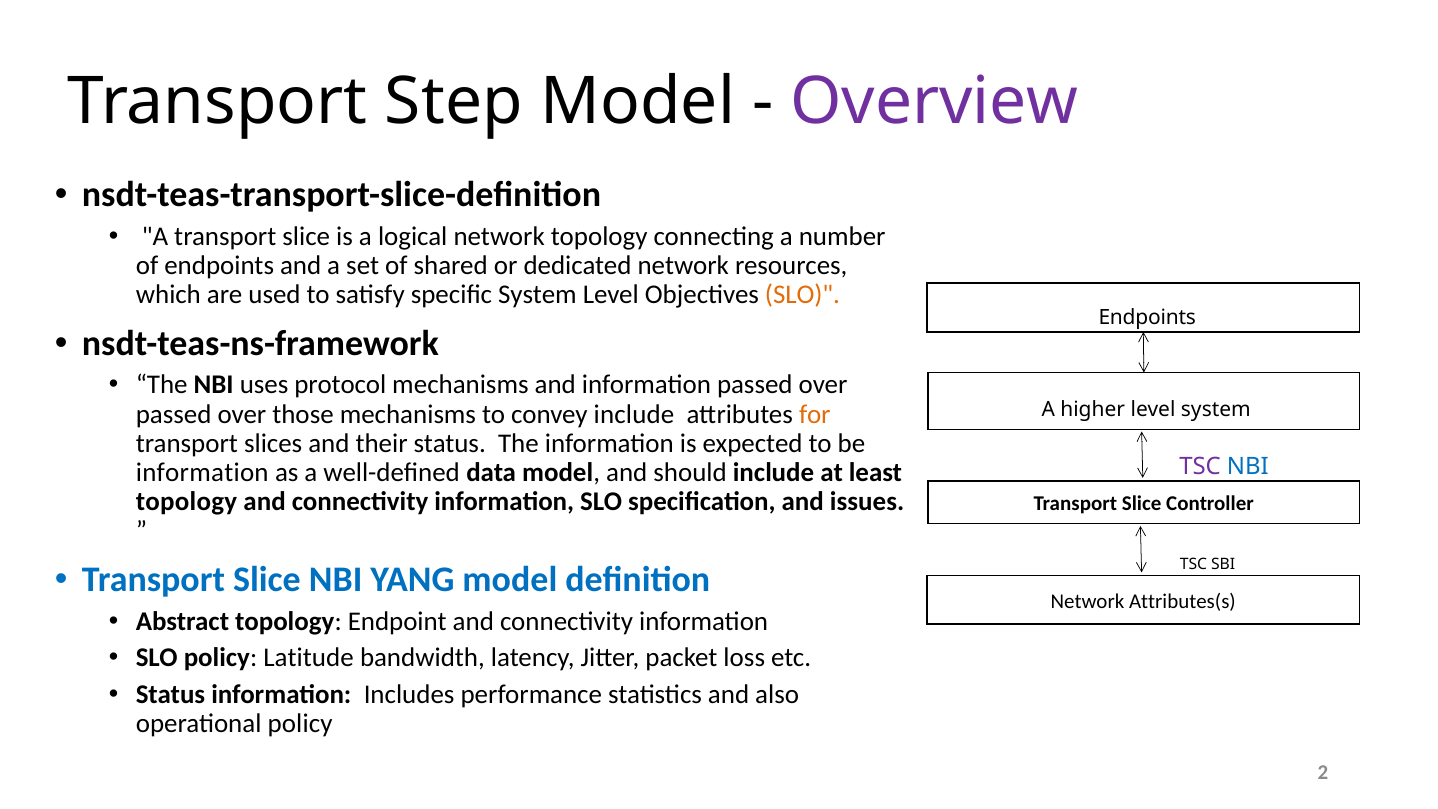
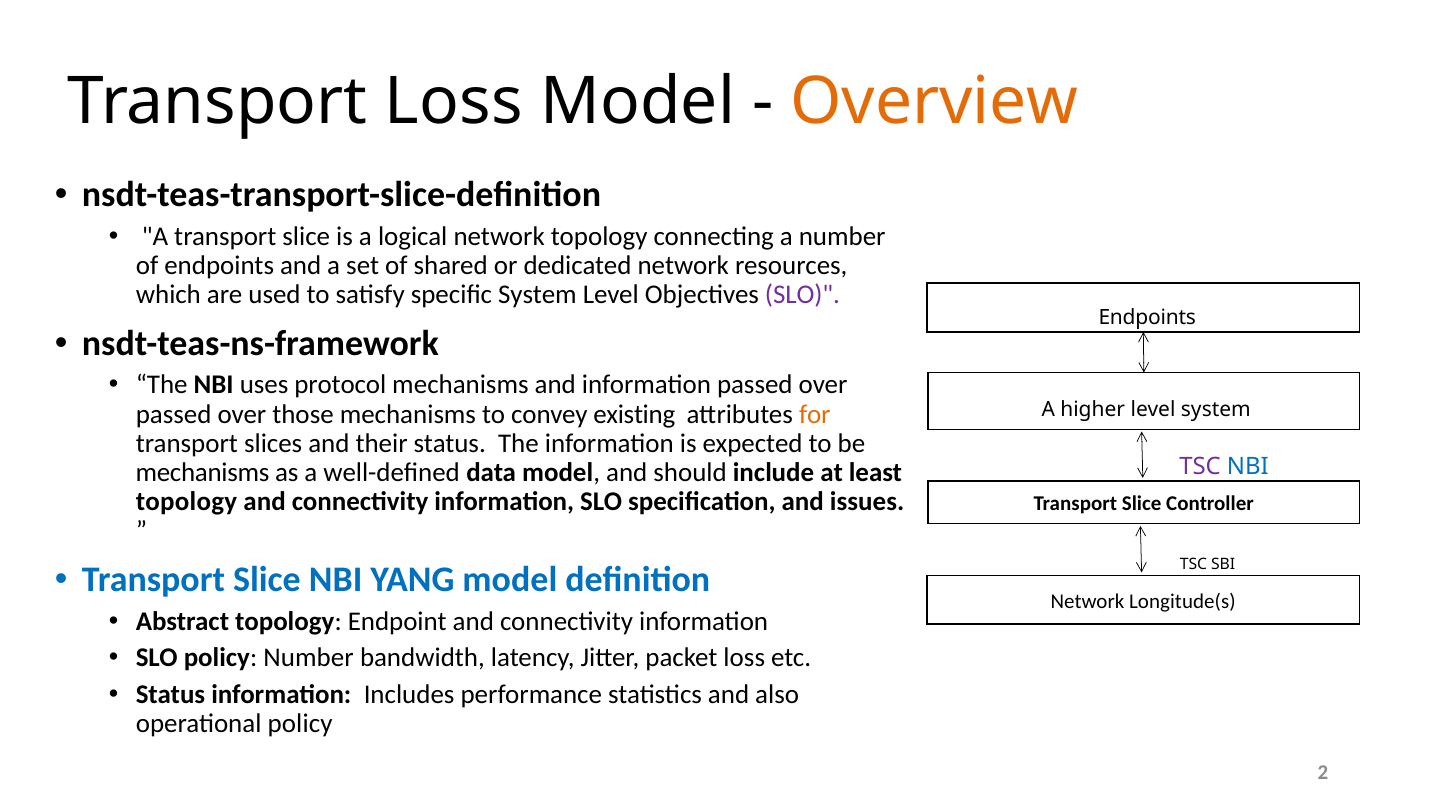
Transport Step: Step -> Loss (454, 101)
Overview colour: purple -> orange (934, 101)
SLO colour: orange -> purple (802, 295)
convey include: include -> existing (634, 414)
information: information -> mechanisms (203, 472)
Attributes(s: Attributes(s -> Longitude(s (1182, 601)
policy Latitude: Latitude -> Number (309, 658)
